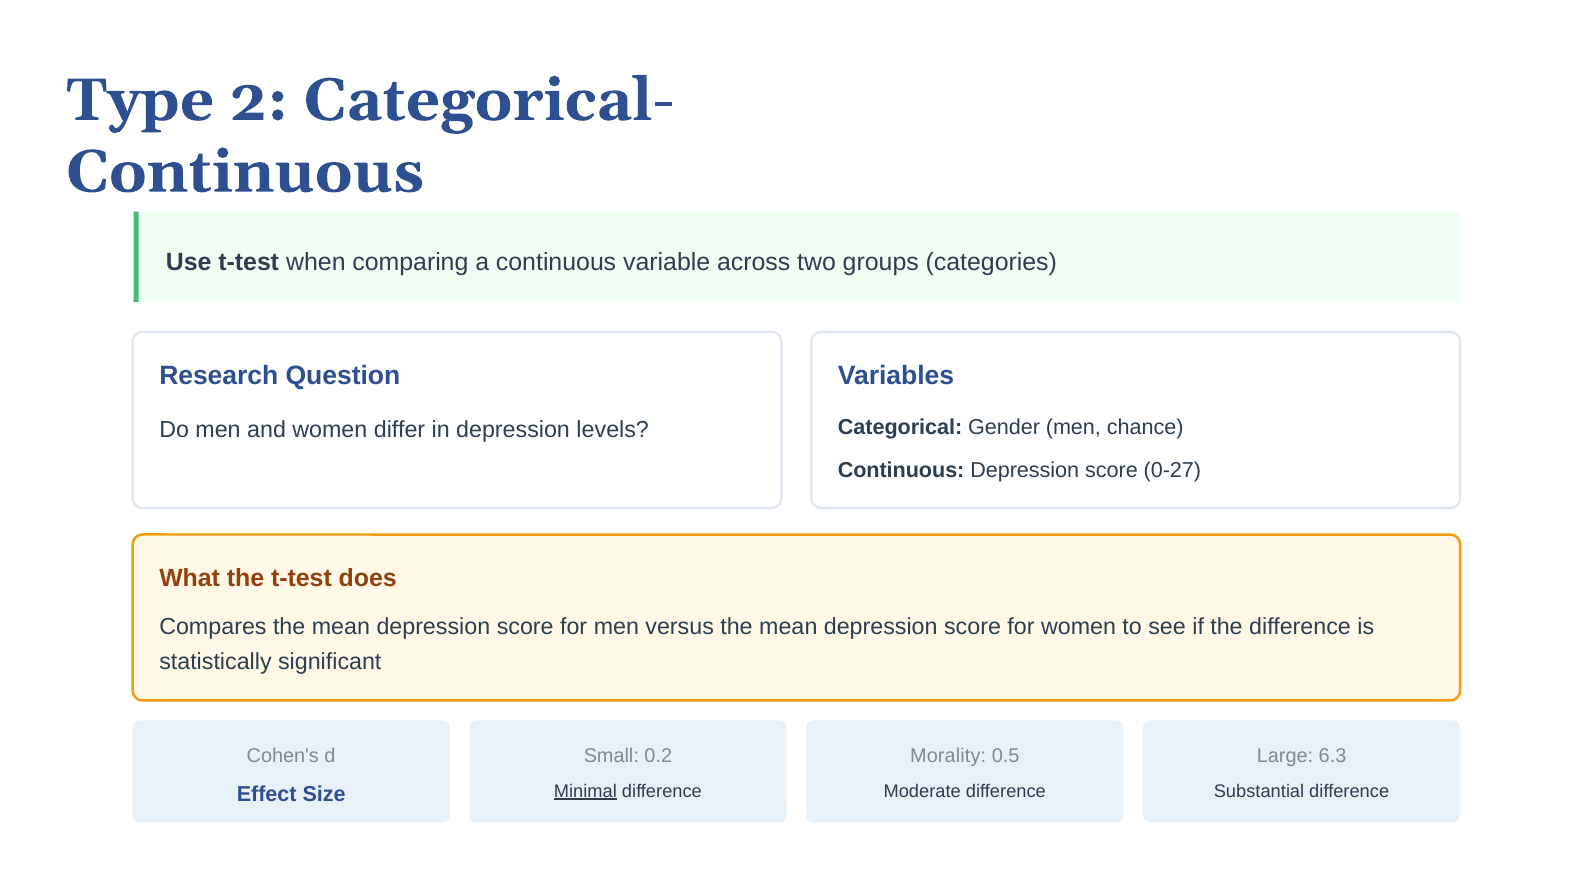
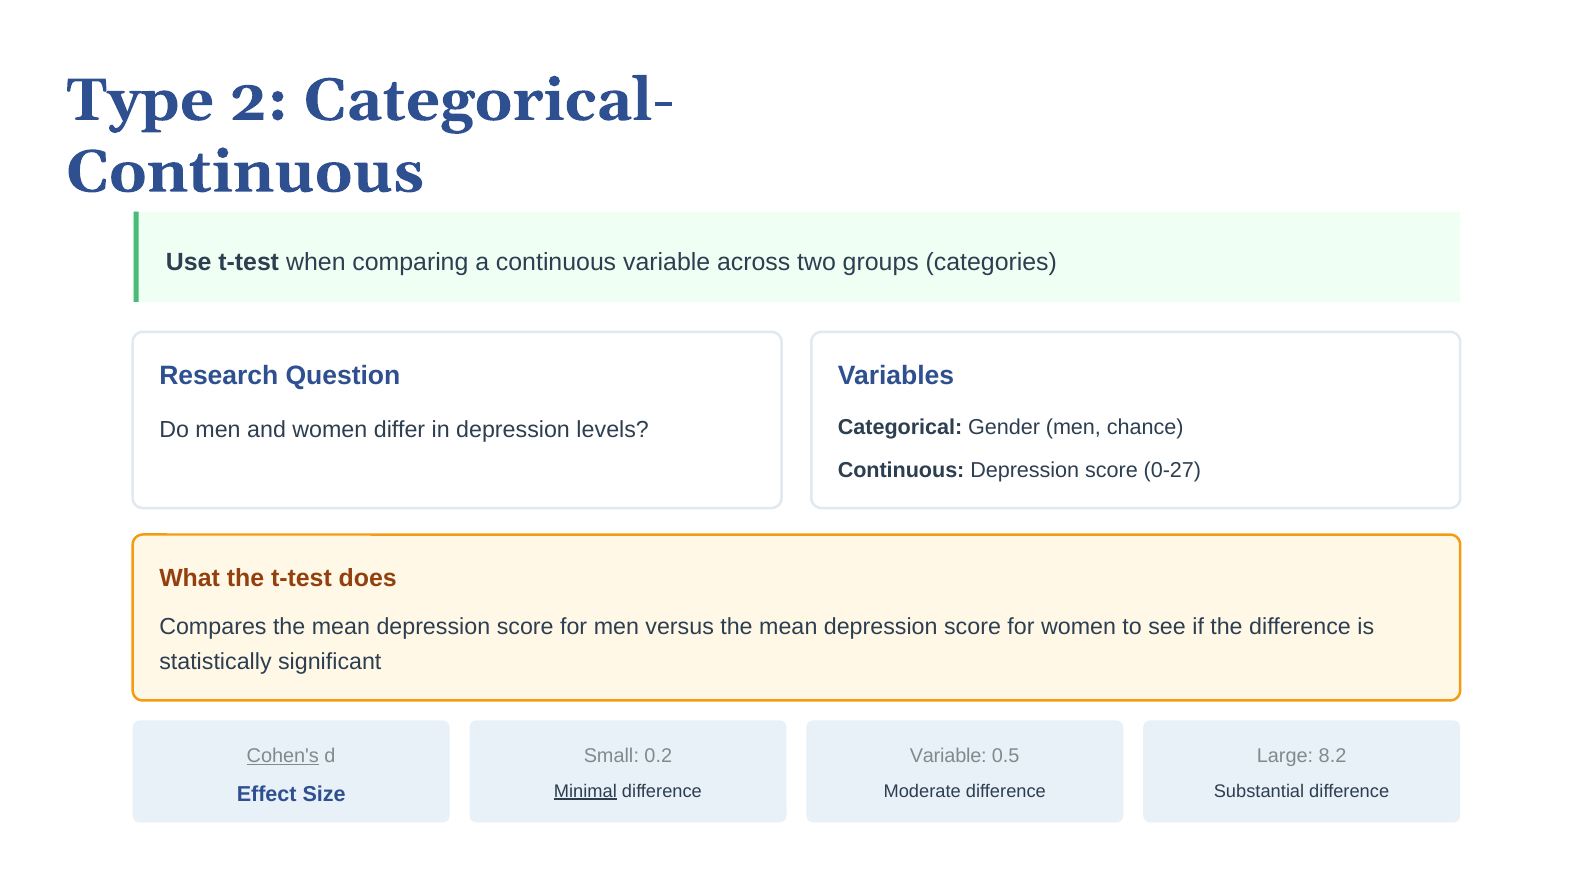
Cohen's underline: none -> present (283, 756)
Morality: Morality -> Variable (948, 756)
6.3: 6.3 -> 8.2 (1333, 756)
